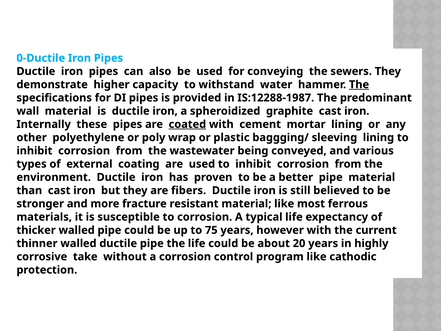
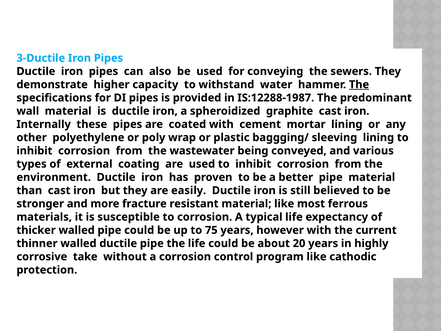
0-Ductile: 0-Ductile -> 3-Ductile (41, 58)
coated underline: present -> none (187, 124)
fibers: fibers -> easily (189, 190)
